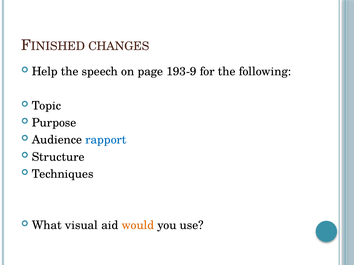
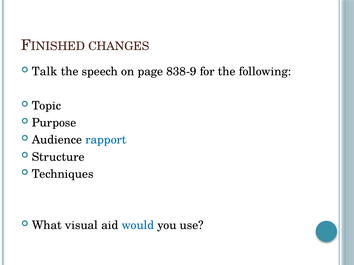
Help: Help -> Talk (45, 72)
193-9: 193-9 -> 838-9 (181, 72)
would colour: orange -> blue (138, 226)
